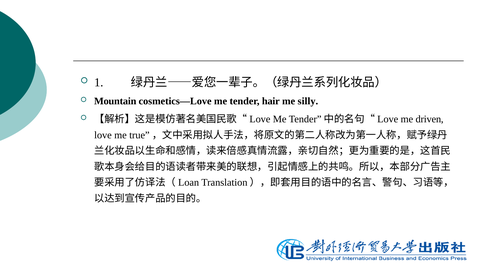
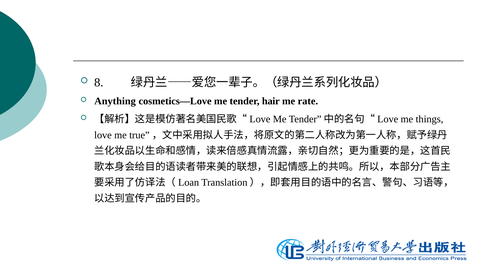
1: 1 -> 8 (99, 83)
Mountain: Mountain -> Anything (115, 101)
silly: silly -> rate (308, 101)
driven: driven -> things (430, 119)
